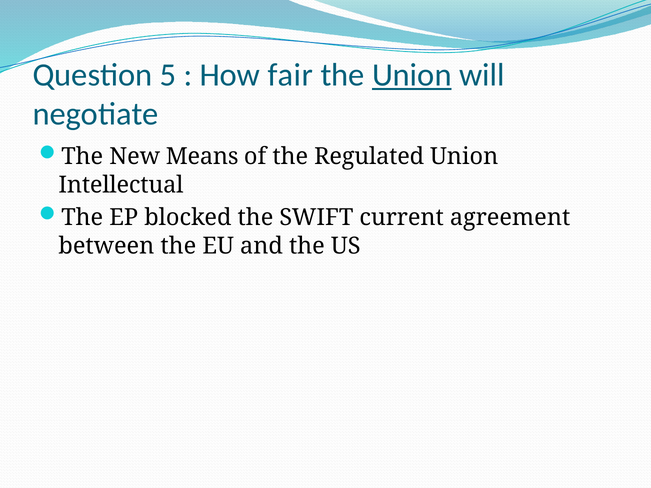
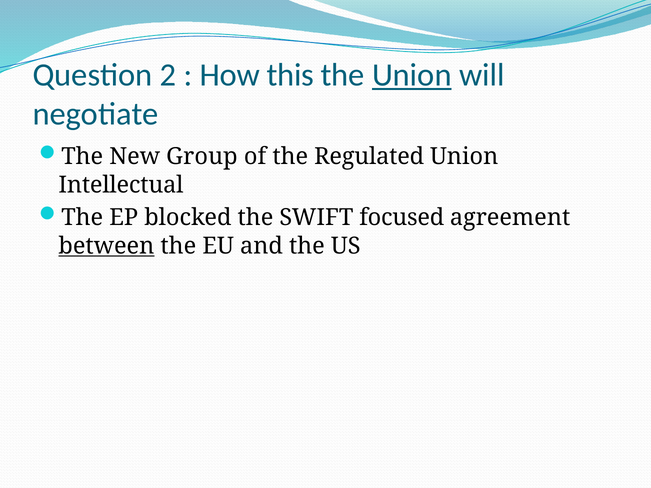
5: 5 -> 2 (168, 75)
fair: fair -> this (291, 75)
Means: Means -> Group (202, 157)
current: current -> focused (402, 218)
between underline: none -> present (106, 246)
